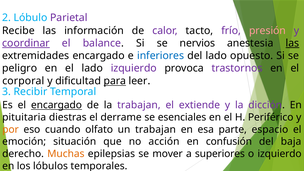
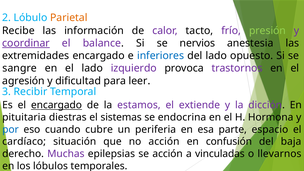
Parietal colour: purple -> orange (69, 18)
presión colour: pink -> light green (267, 31)
las underline: present -> none (292, 43)
peligro: peligro -> sangre (20, 68)
corporal: corporal -> agresión (23, 81)
para underline: present -> none (115, 81)
la trabajan: trabajan -> estamos (139, 105)
derrame: derrame -> sistemas (121, 117)
esenciales: esenciales -> endocrina (182, 117)
Periférico: Periférico -> Hormona (271, 117)
por colour: orange -> blue (11, 129)
olfato: olfato -> cubre (99, 129)
un trabajan: trabajan -> periferia (156, 129)
emoción: emoción -> cardíaco (24, 142)
Muchas colour: orange -> purple (66, 154)
se mover: mover -> acción (168, 154)
superiores: superiores -> vinculadas (220, 154)
o izquierdo: izquierdo -> llevarnos (279, 154)
